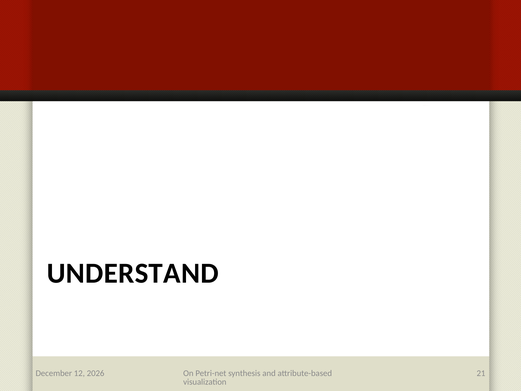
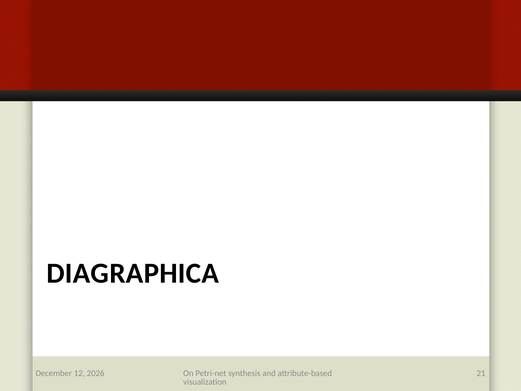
UNDERSTAND: UNDERSTAND -> DIAGRAPHICA (133, 273)
